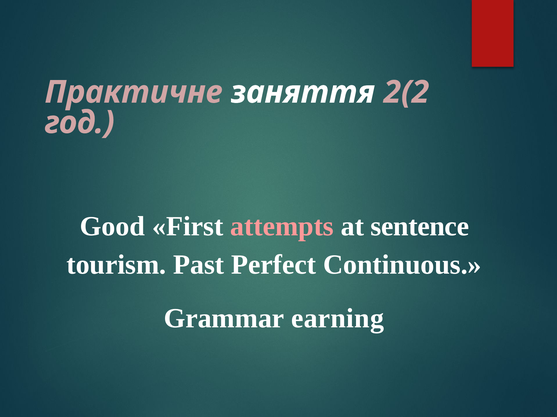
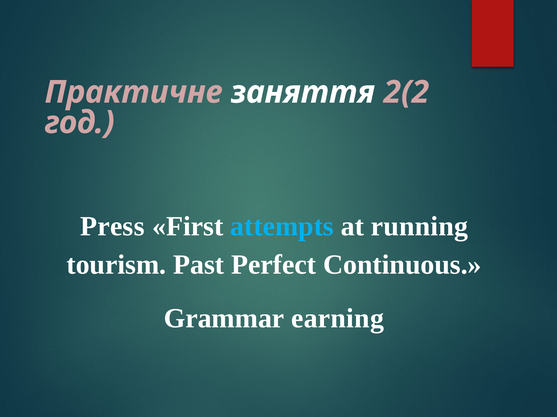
Good: Good -> Press (112, 227)
attempts colour: pink -> light blue (282, 227)
sentence: sentence -> running (420, 227)
